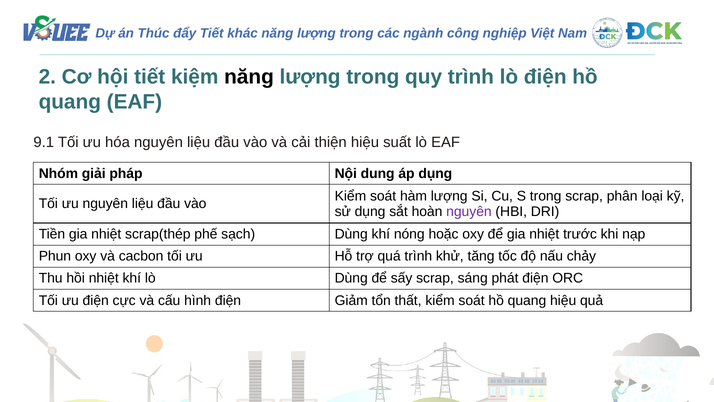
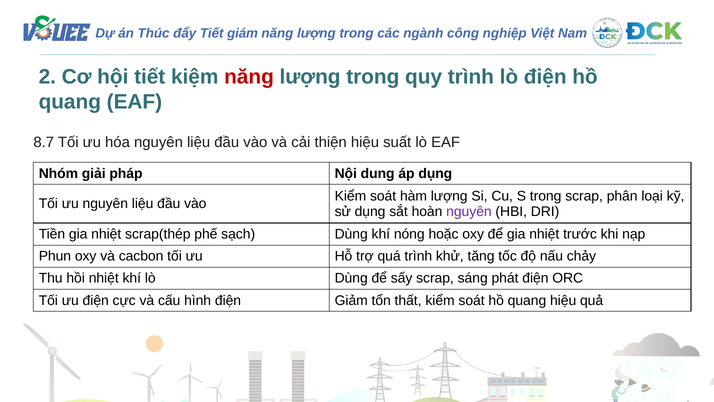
khác: khác -> giám (243, 33)
năng colour: black -> red (249, 77)
9.1: 9.1 -> 8.7 (44, 142)
